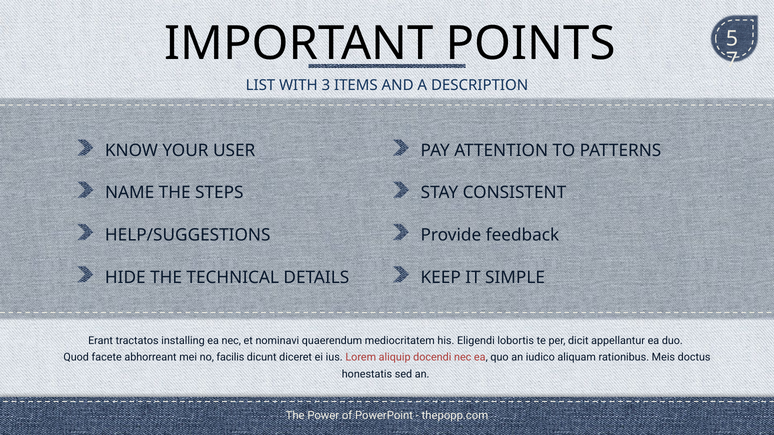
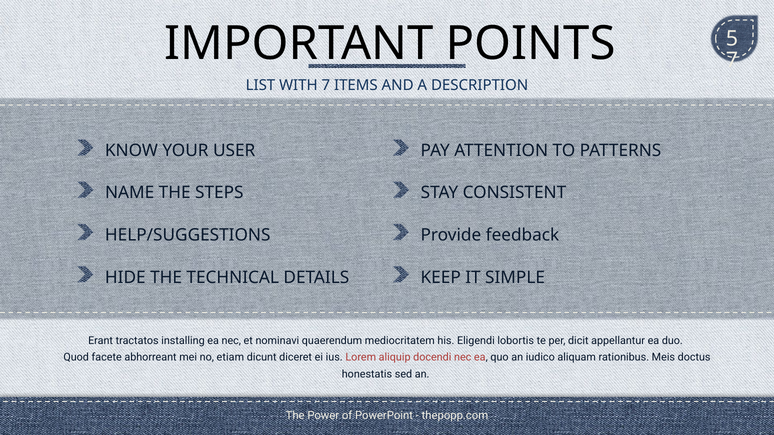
WITH 3: 3 -> 7 (326, 85)
facilis: facilis -> etiam (230, 358)
